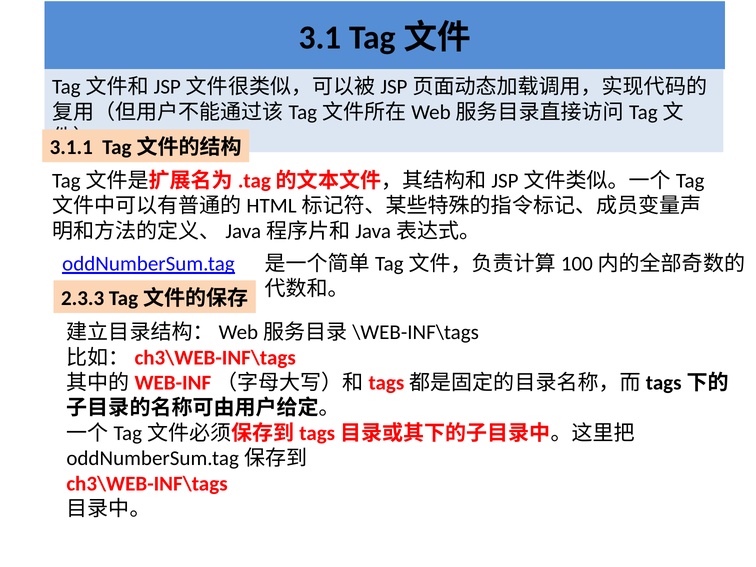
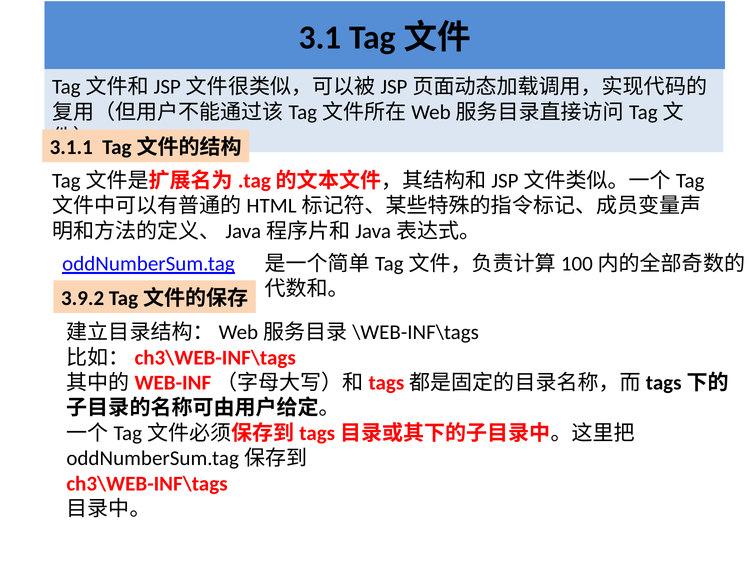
2.3.3: 2.3.3 -> 3.9.2 (83, 298)
